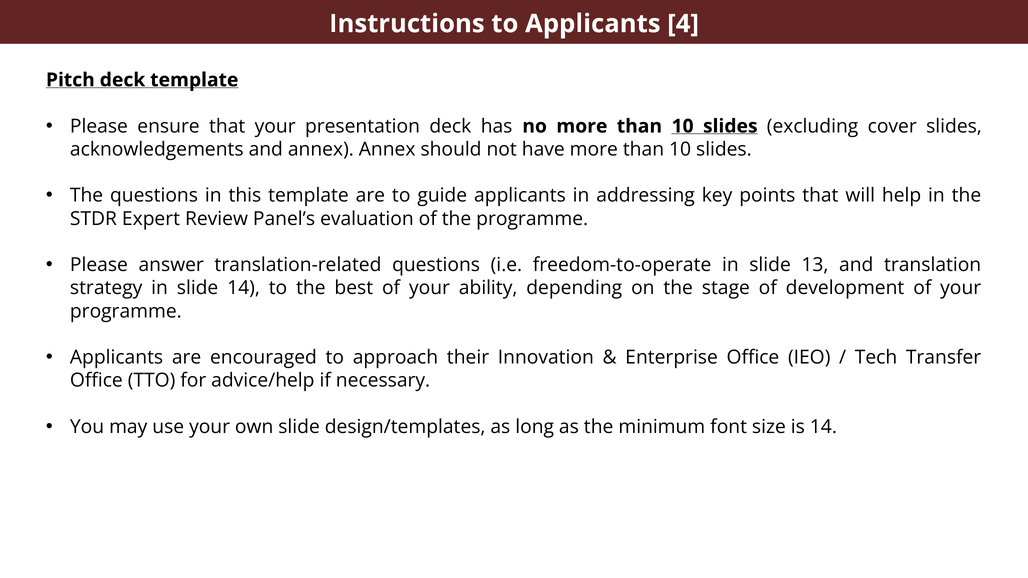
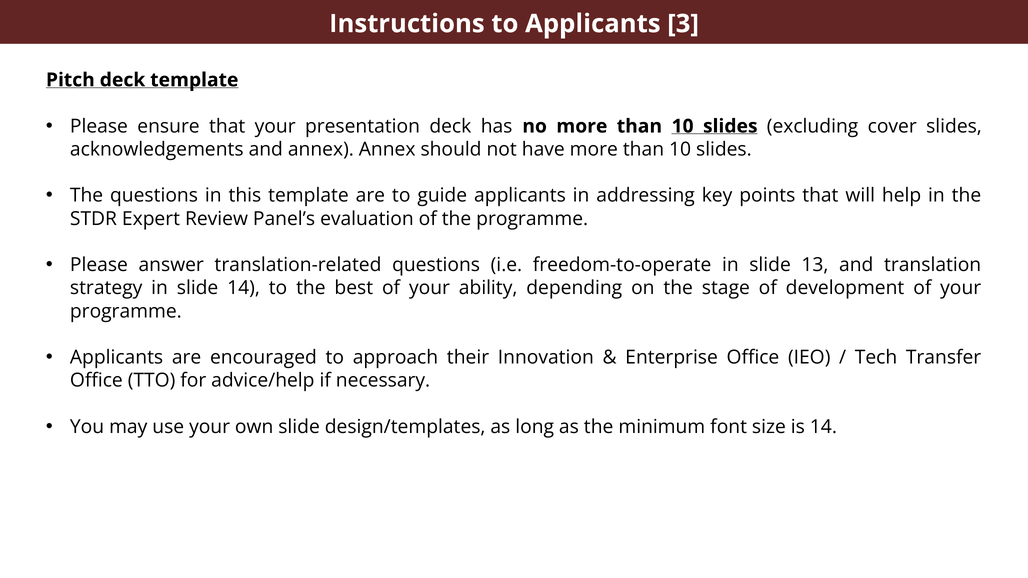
4: 4 -> 3 (683, 24)
